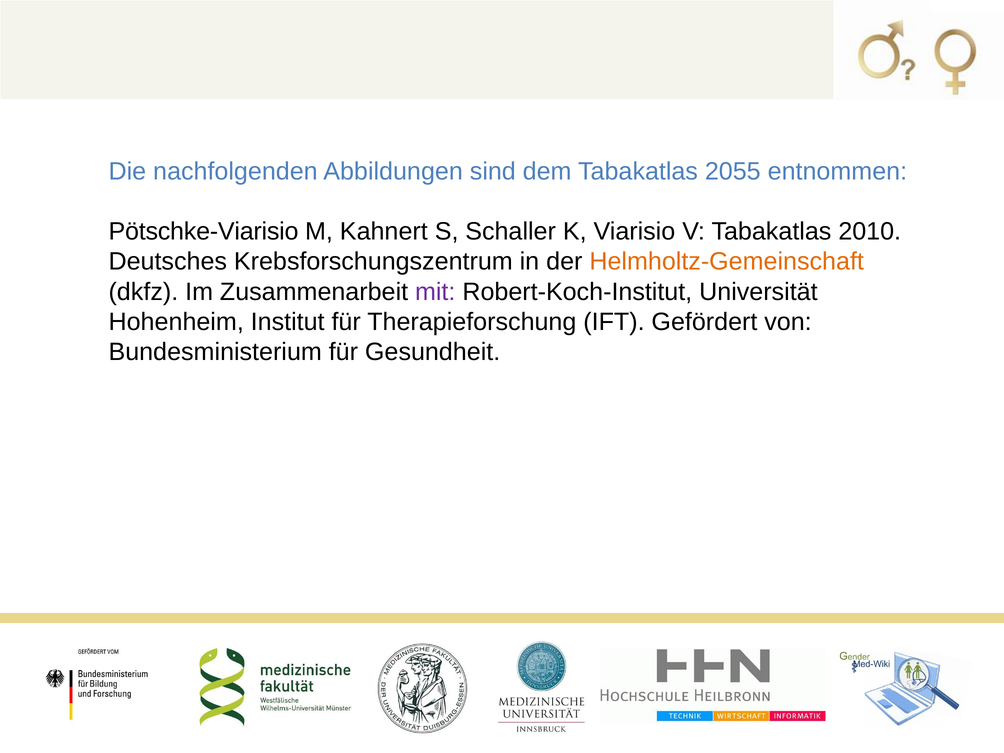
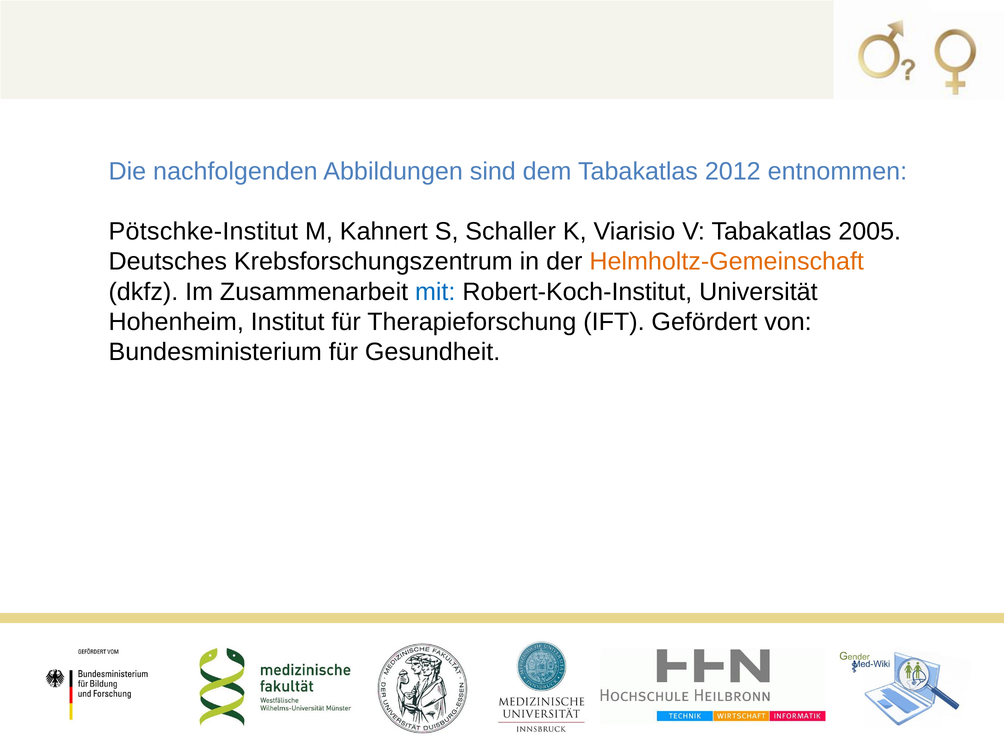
2055: 2055 -> 2012 (733, 171)
Pötschke-Viarisio: Pötschke-Viarisio -> Pötschke-Institut (203, 232)
2010: 2010 -> 2005 (870, 232)
mit colour: purple -> blue (435, 292)
